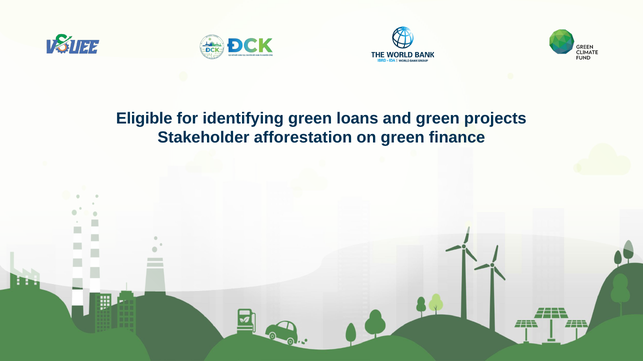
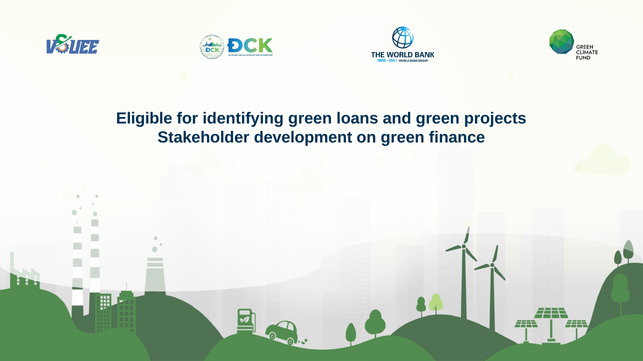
afforestation: afforestation -> development (303, 138)
